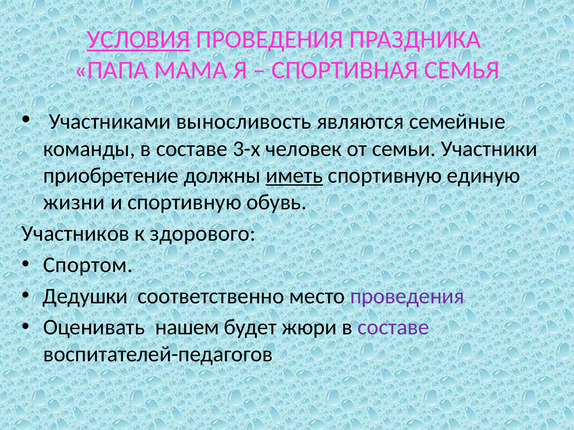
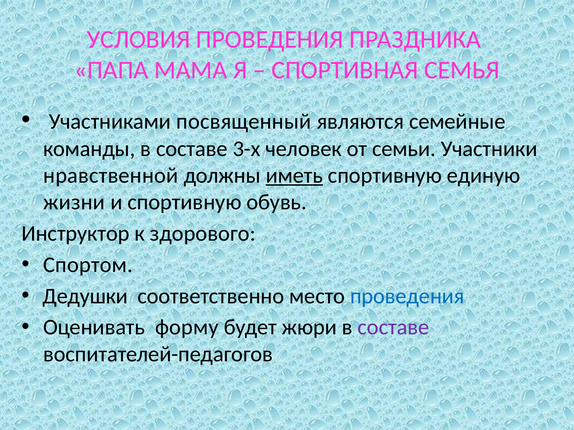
УСЛОВИЯ underline: present -> none (139, 40)
выносливость: выносливость -> посвященный (244, 121)
приобретение: приобретение -> нравственной (111, 176)
Участников: Участников -> Инструктор (76, 234)
проведения colour: purple -> blue (407, 296)
нашем: нашем -> форму (187, 328)
